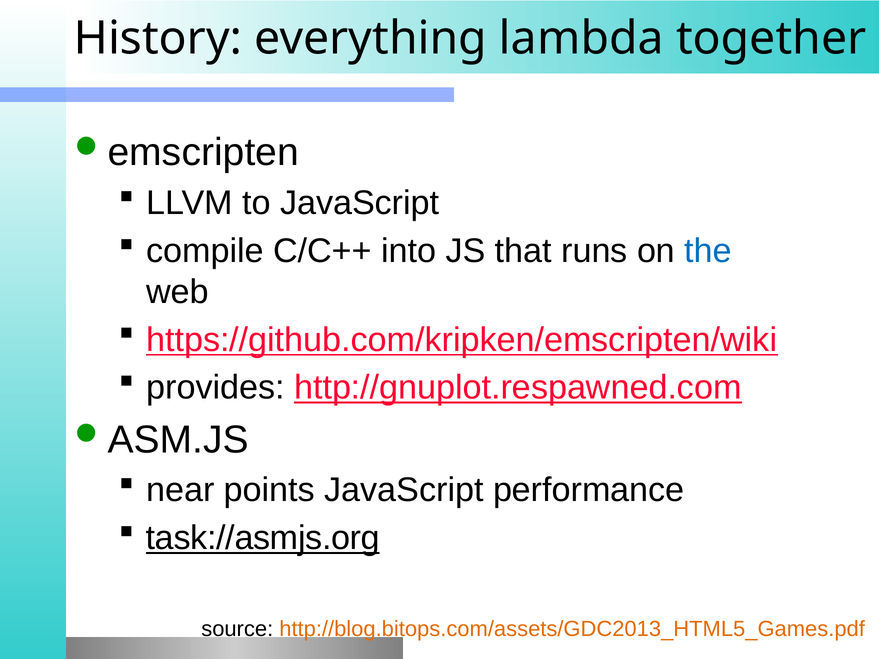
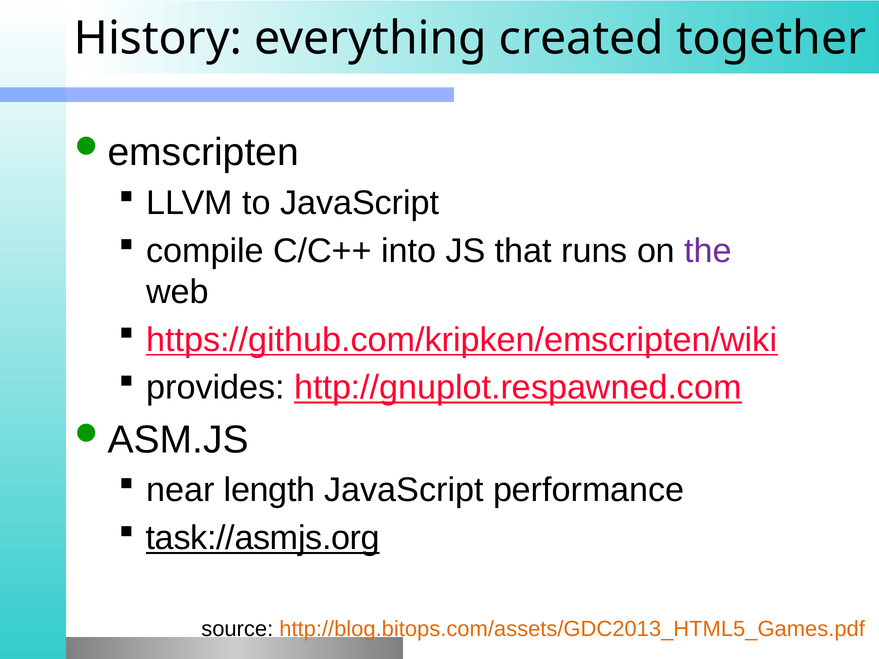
lambda: lambda -> created (581, 39)
the colour: blue -> purple (708, 251)
points: points -> length (270, 490)
